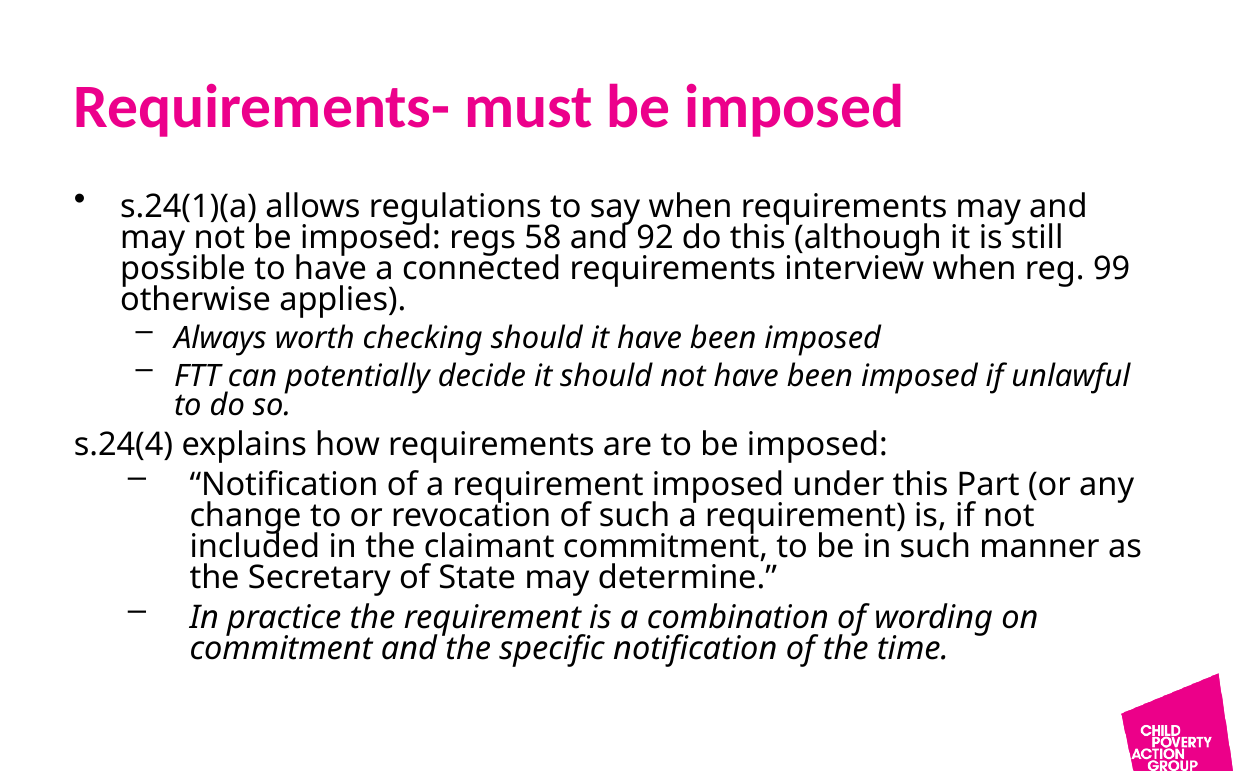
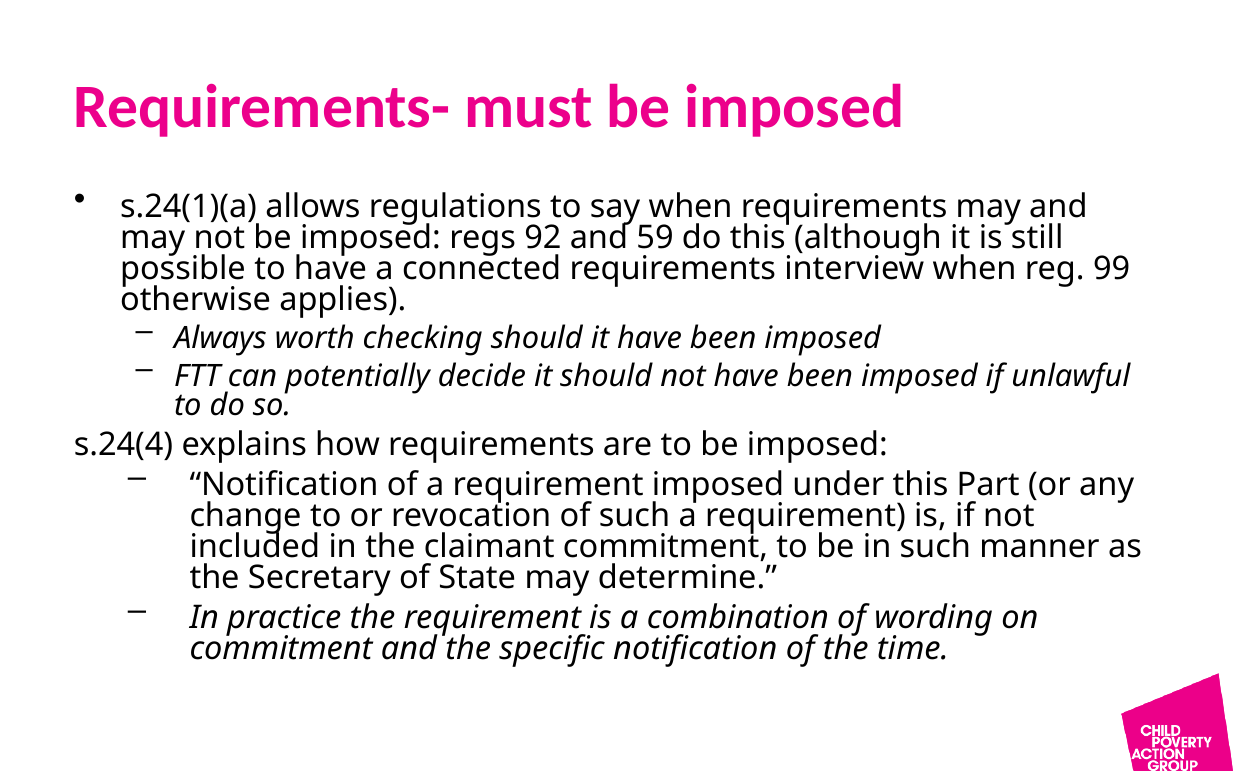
58: 58 -> 92 (543, 238)
92: 92 -> 59 (655, 238)
